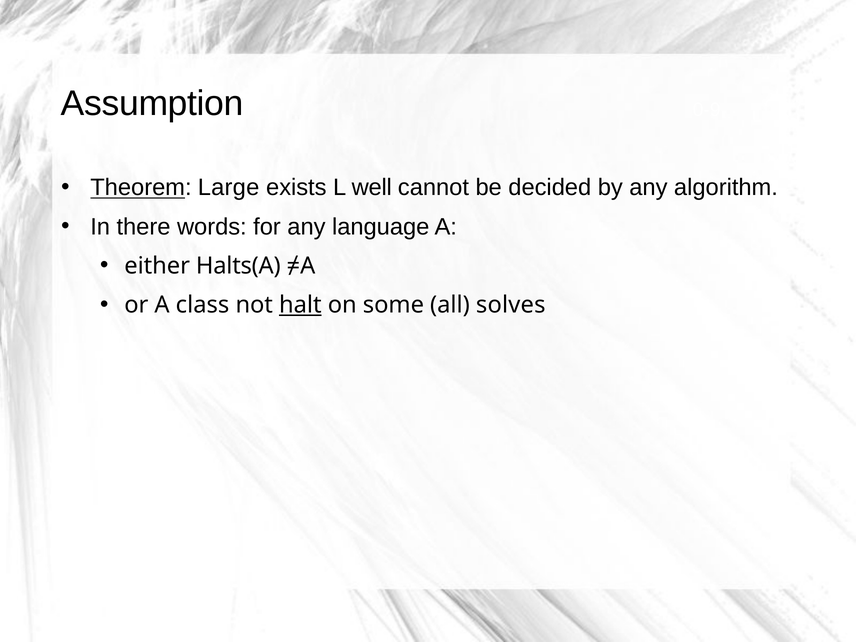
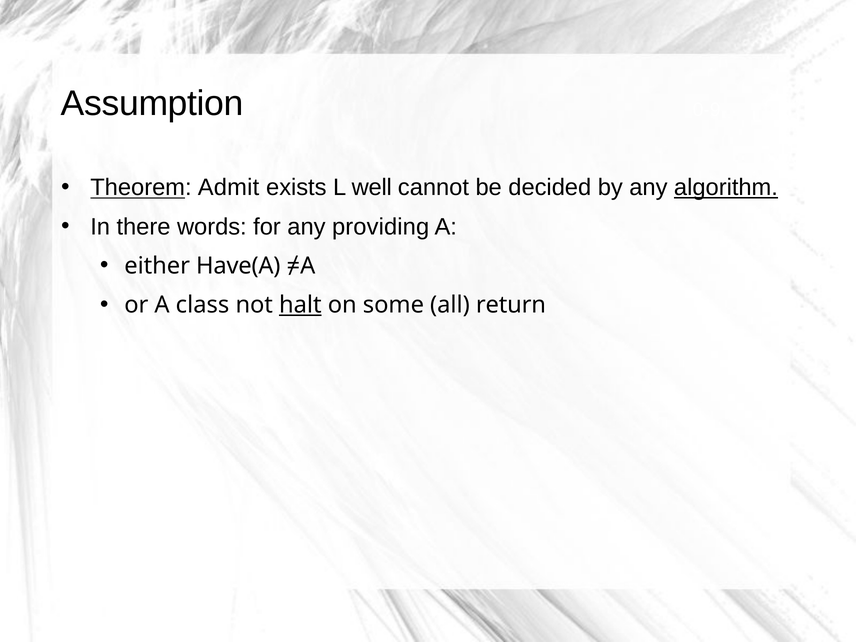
Large: Large -> Admit (229, 187)
algorithm underline: none -> present (726, 187)
language: language -> providing (381, 227)
Halts(A: Halts(A -> Have(A (238, 266)
solves: solves -> return (511, 305)
